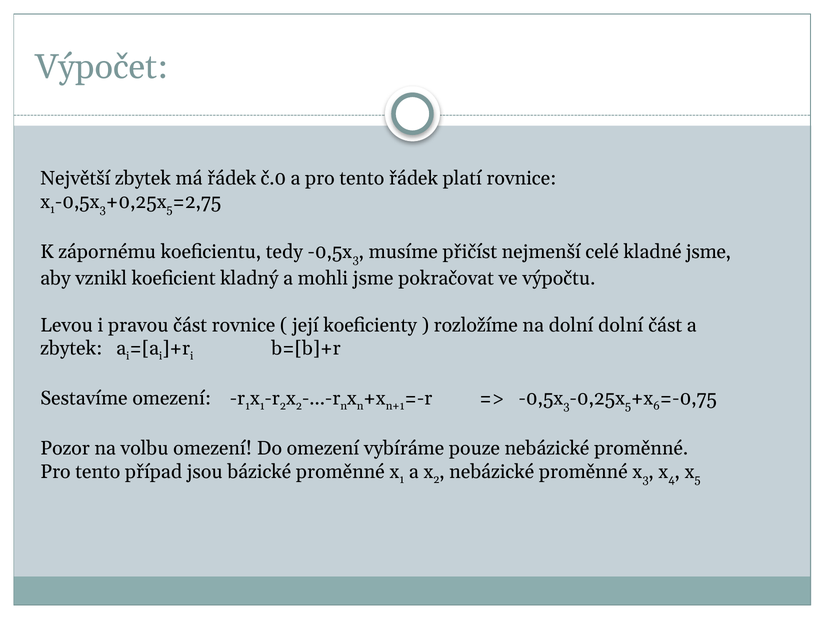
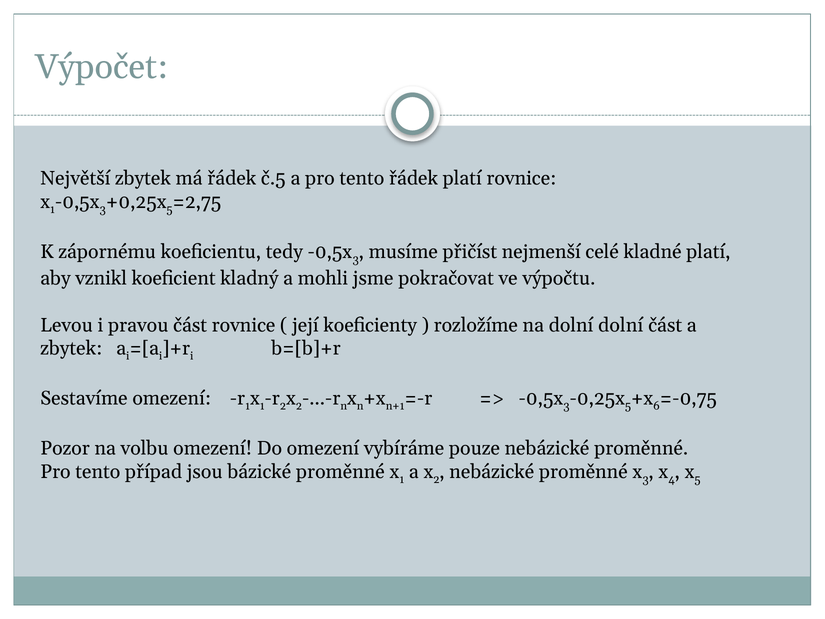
č.0: č.0 -> č.5 (273, 178)
kladné jsme: jsme -> platí (708, 252)
